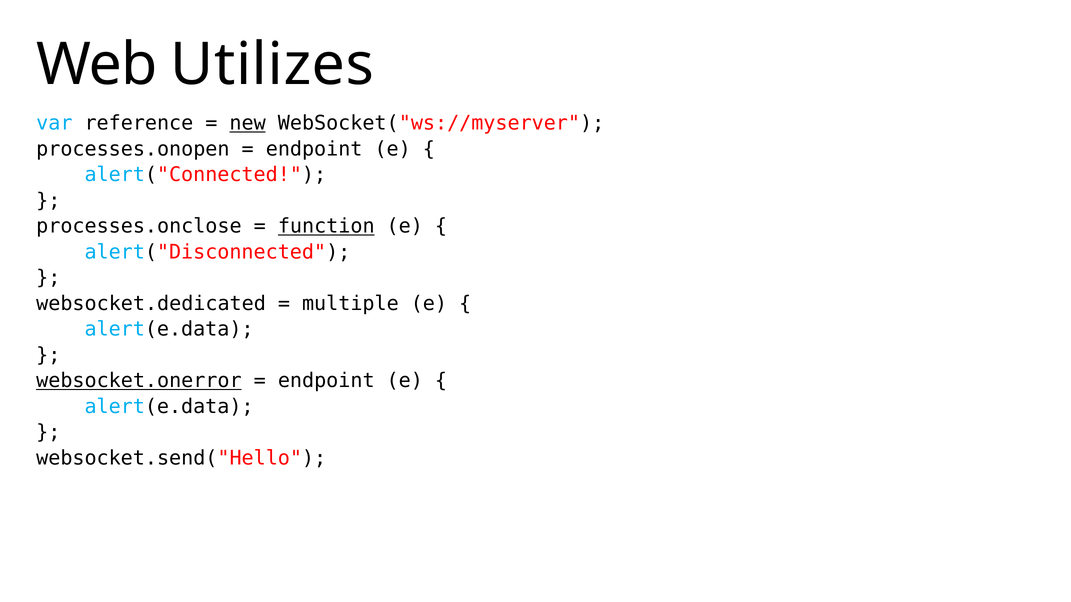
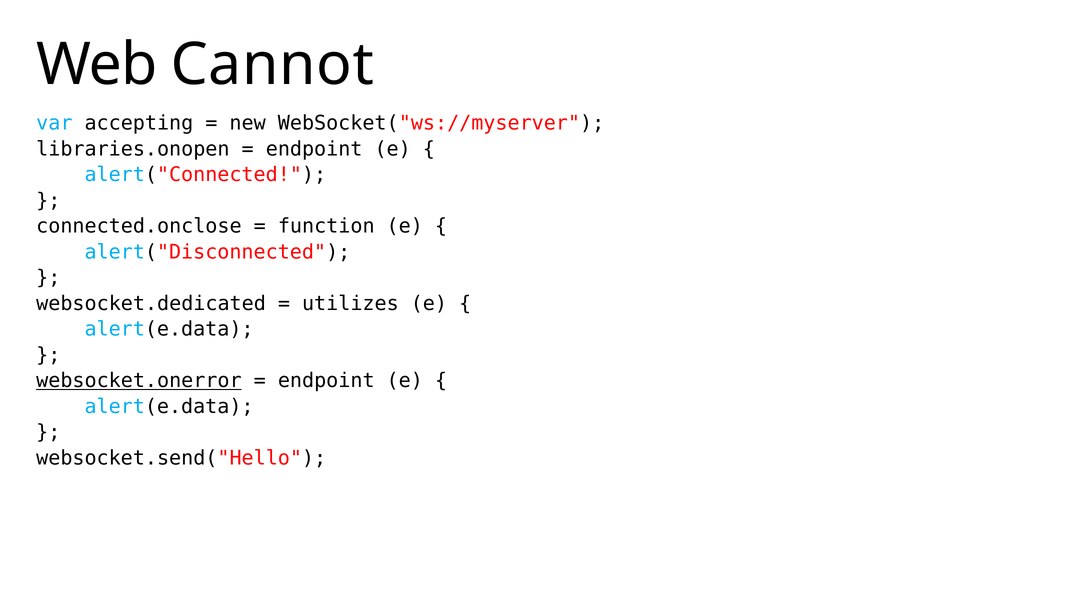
Utilizes: Utilizes -> Cannot (272, 65)
reference: reference -> accepting (139, 123)
new underline: present -> none (248, 123)
processes.onopen: processes.onopen -> libraries.onopen (133, 149)
processes.onclose: processes.onclose -> connected.onclose (139, 226)
function underline: present -> none (326, 226)
multiple: multiple -> utilizes (350, 304)
